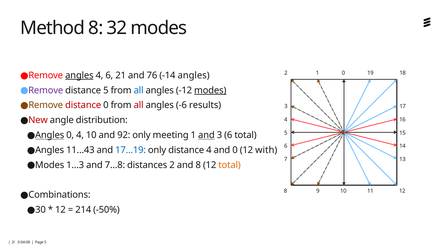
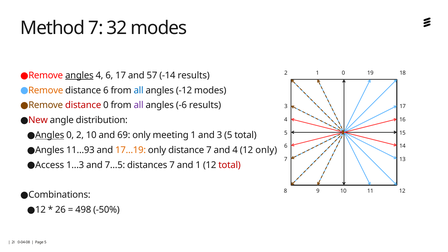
Method 8: 8 -> 7 (96, 28)
6 21: 21 -> 17 (121, 75)
76: 76 -> 57 (152, 75)
-14 angles: angles -> results (194, 75)
Remove colour: purple -> orange (46, 90)
distance 5: 5 -> 6 (106, 90)
modes underline: present -> none (210, 90)
all colour: red -> purple (139, 105)
0 4: 4 -> 2 (80, 135)
92: 92 -> 69 (124, 135)
and underline: present -> none (206, 135)
3 6: 6 -> 5 (228, 135)
11…43: 11…43 -> 11…93 (80, 150)
17…19 colour: blue -> orange (131, 150)
distance 4: 4 -> 7 (209, 150)
and 0: 0 -> 4 (235, 150)
12 with: with -> only (266, 150)
Modes: Modes -> Access (50, 165)
7…8: 7…8 -> 7…5 (115, 165)
distances 2: 2 -> 7 (172, 165)
and 8: 8 -> 1 (198, 165)
total colour: orange -> red (230, 165)
30: 30 -> 12 (40, 210)
12: 12 -> 26 (60, 210)
214: 214 -> 498 (83, 210)
